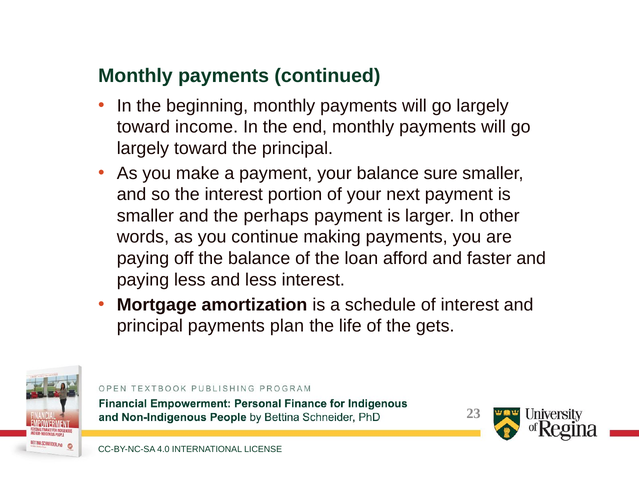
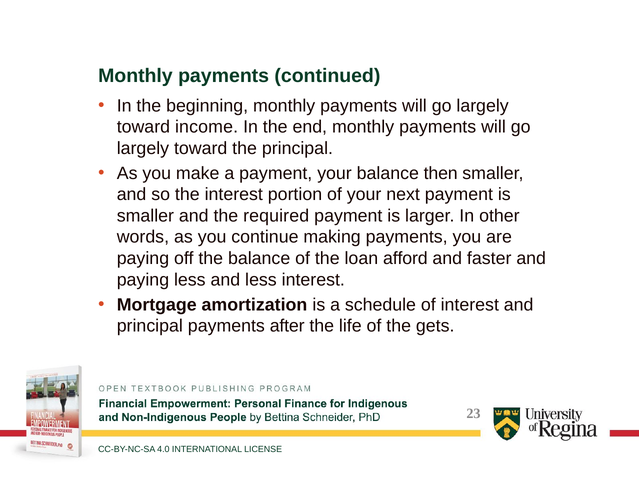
sure: sure -> then (441, 173)
perhaps: perhaps -> required (276, 216)
plan: plan -> after (287, 326)
